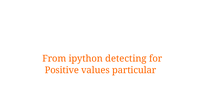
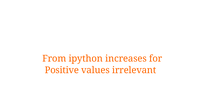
detecting: detecting -> increases (126, 58)
particular: particular -> irrelevant (134, 70)
